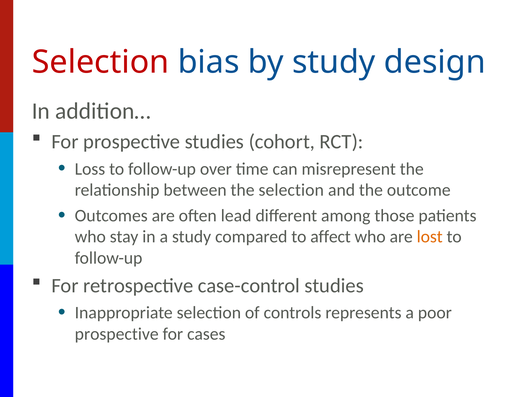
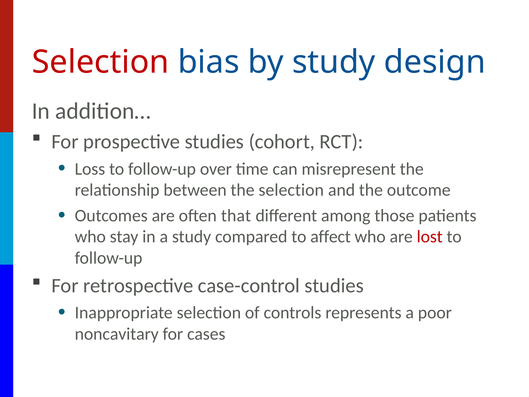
lead: lead -> that (236, 216)
lost colour: orange -> red (430, 237)
prospective: prospective -> noncavitary (117, 334)
